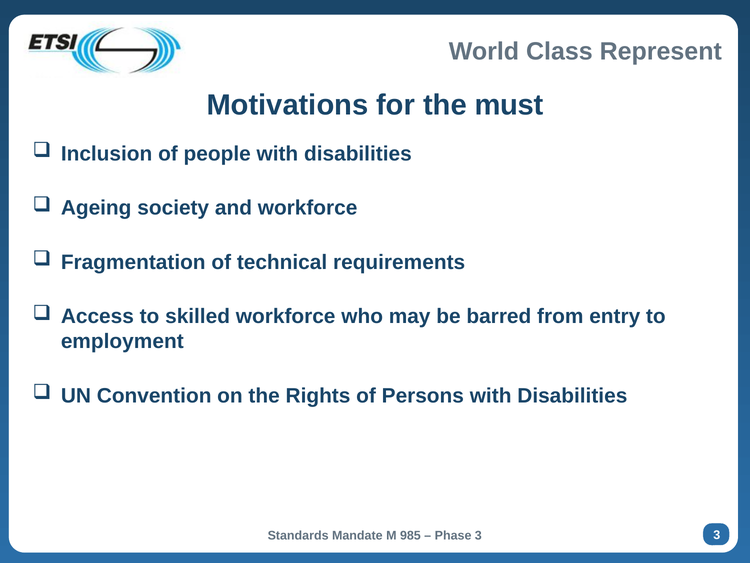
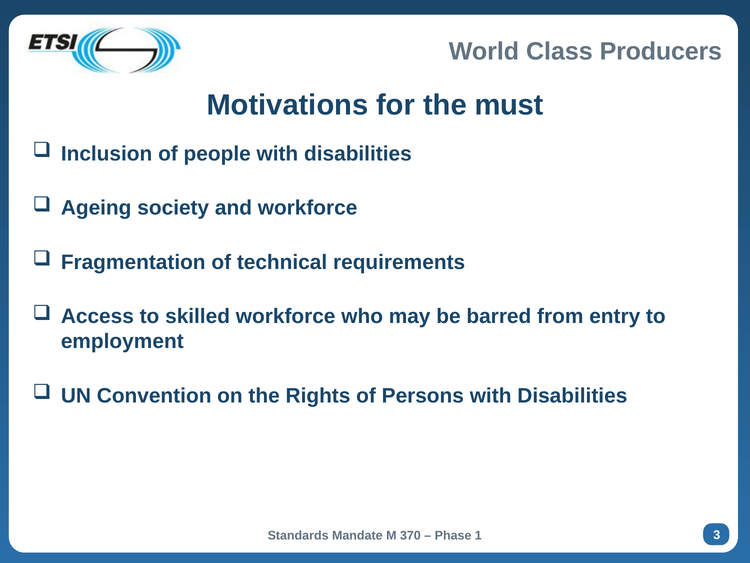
Represent: Represent -> Producers (661, 51)
985: 985 -> 370 (410, 535)
Phase 3: 3 -> 1 (478, 535)
